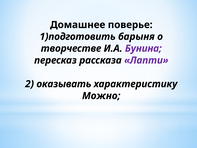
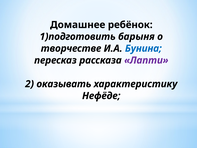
поверье: поверье -> ребёнок (130, 25)
Бунина colour: purple -> blue (143, 48)
Можно: Можно -> Нефёде (101, 96)
